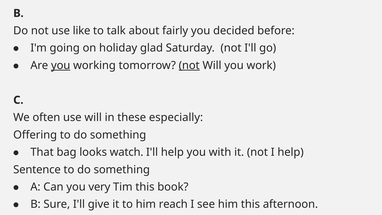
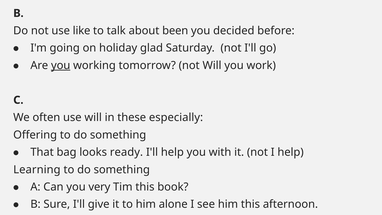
fairly: fairly -> been (175, 31)
not underline: present -> none (189, 65)
watch: watch -> ready (126, 152)
Sentence: Sentence -> Learning (37, 169)
reach: reach -> alone (173, 204)
